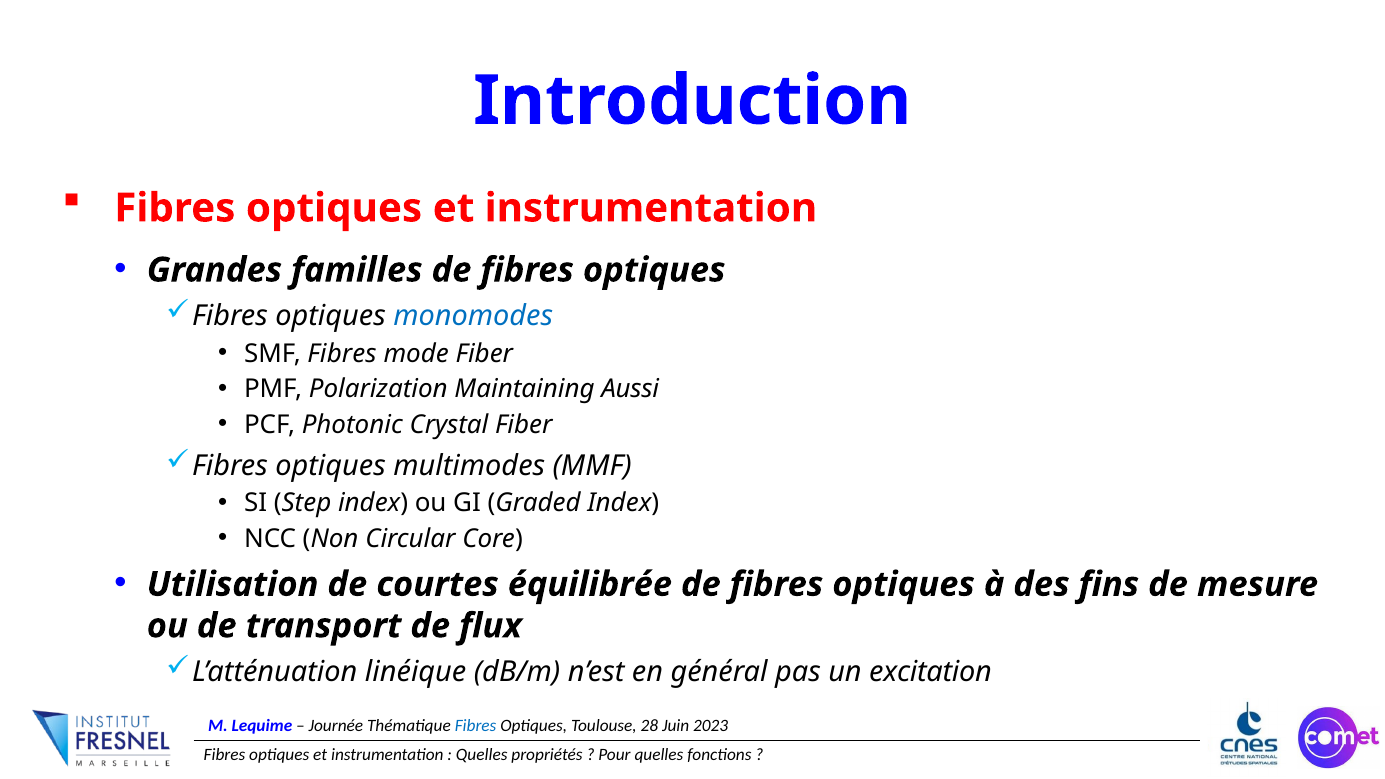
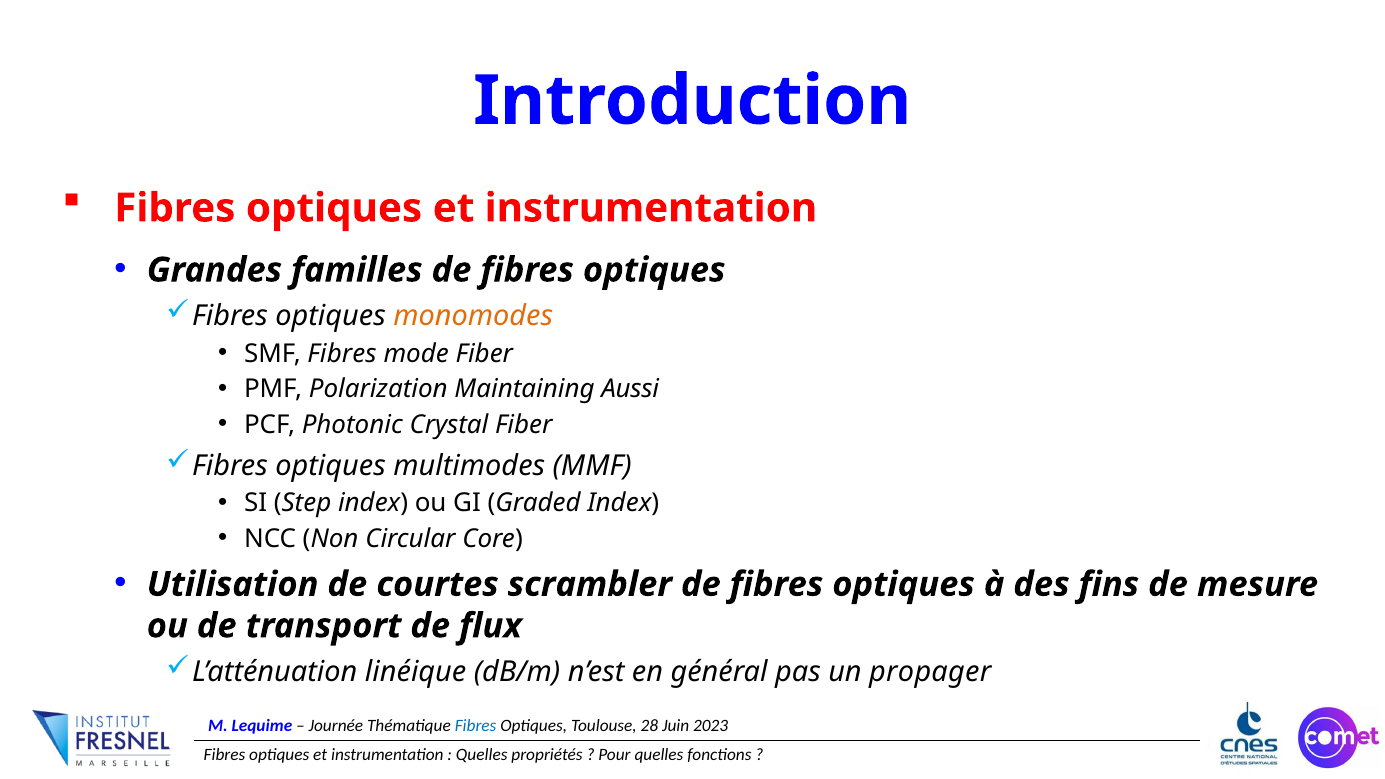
monomodes colour: blue -> orange (473, 316)
équilibrée: équilibrée -> scrambler (590, 584)
excitation: excitation -> propager (930, 672)
